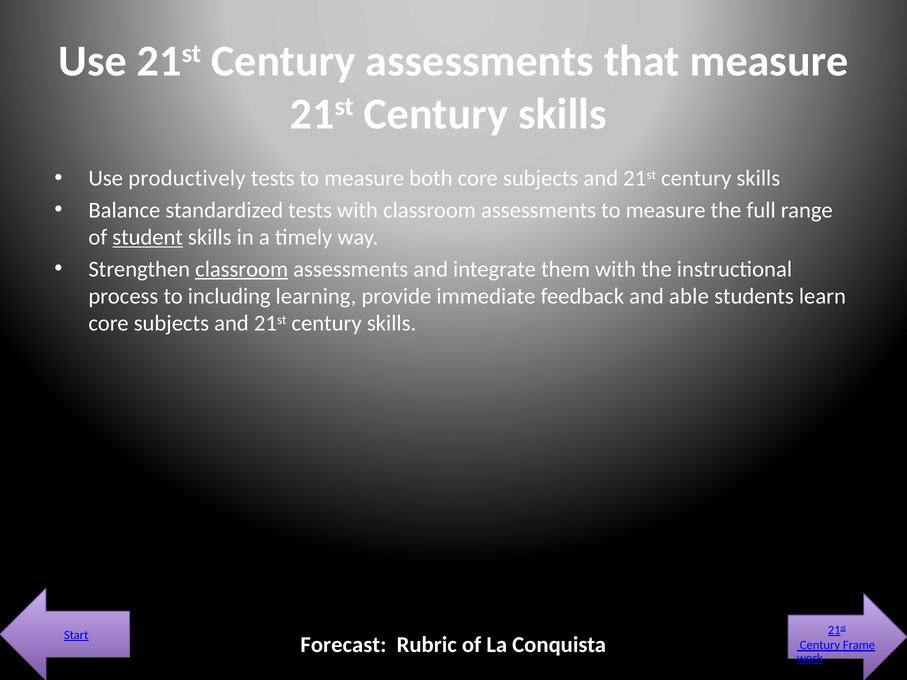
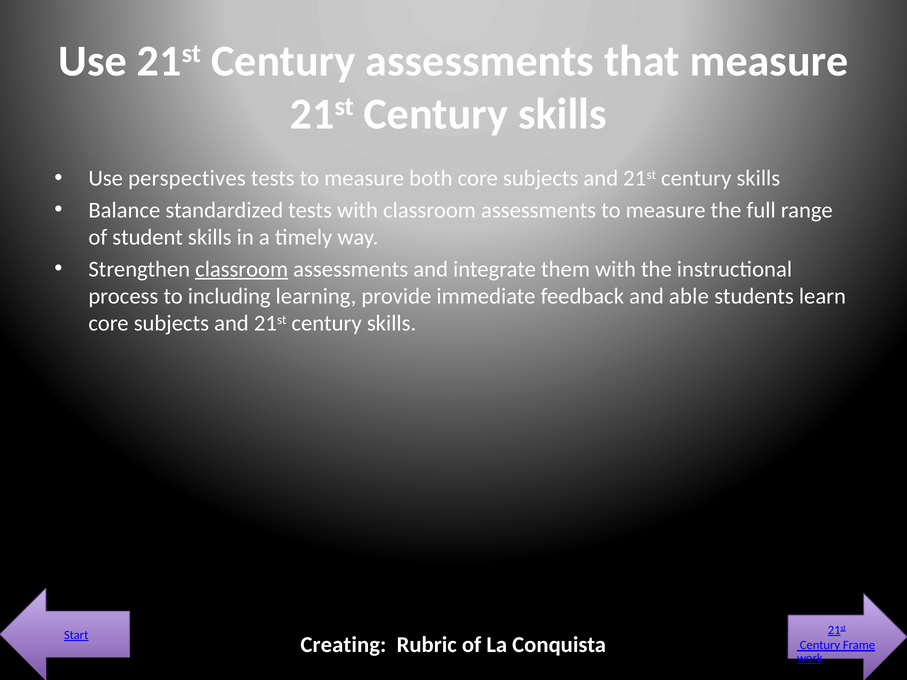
productively: productively -> perspectives (187, 178)
student underline: present -> none (148, 237)
Forecast: Forecast -> Creating (343, 645)
